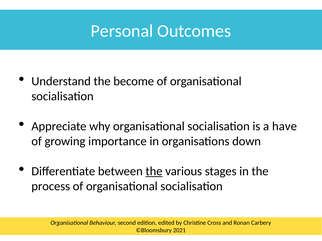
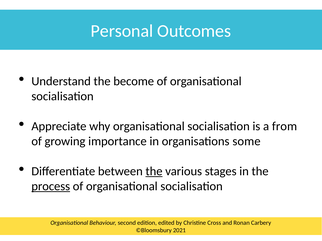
have: have -> from (285, 126)
down: down -> some (246, 142)
process underline: none -> present (51, 187)
